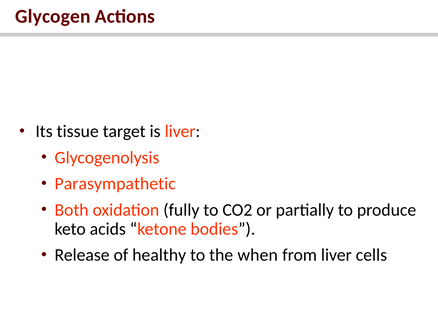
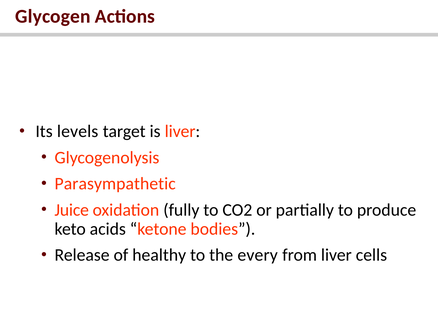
tissue: tissue -> levels (78, 131)
Both: Both -> Juice (72, 210)
when: when -> every (258, 255)
